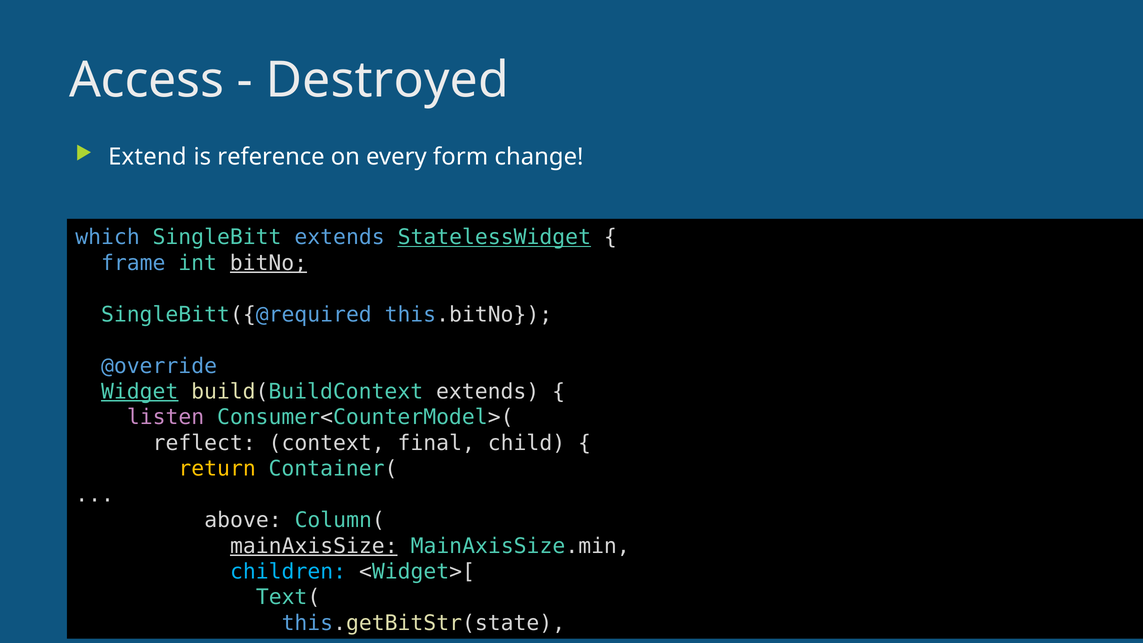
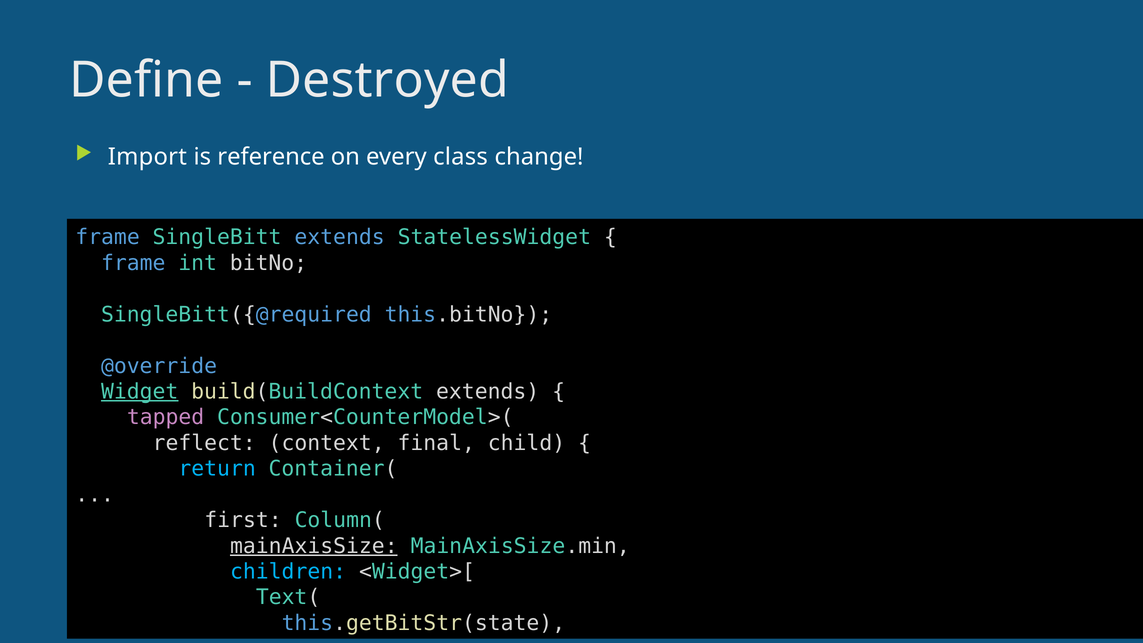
Access: Access -> Define (146, 80)
Extend: Extend -> Import (147, 157)
form: form -> class (461, 157)
which: which -> frame (108, 237)
StatelessWidget underline: present -> none (494, 237)
bitNo underline: present -> none (268, 263)
listen: listen -> tapped (166, 417)
return colour: yellow -> light blue (217, 469)
above: above -> first (243, 520)
